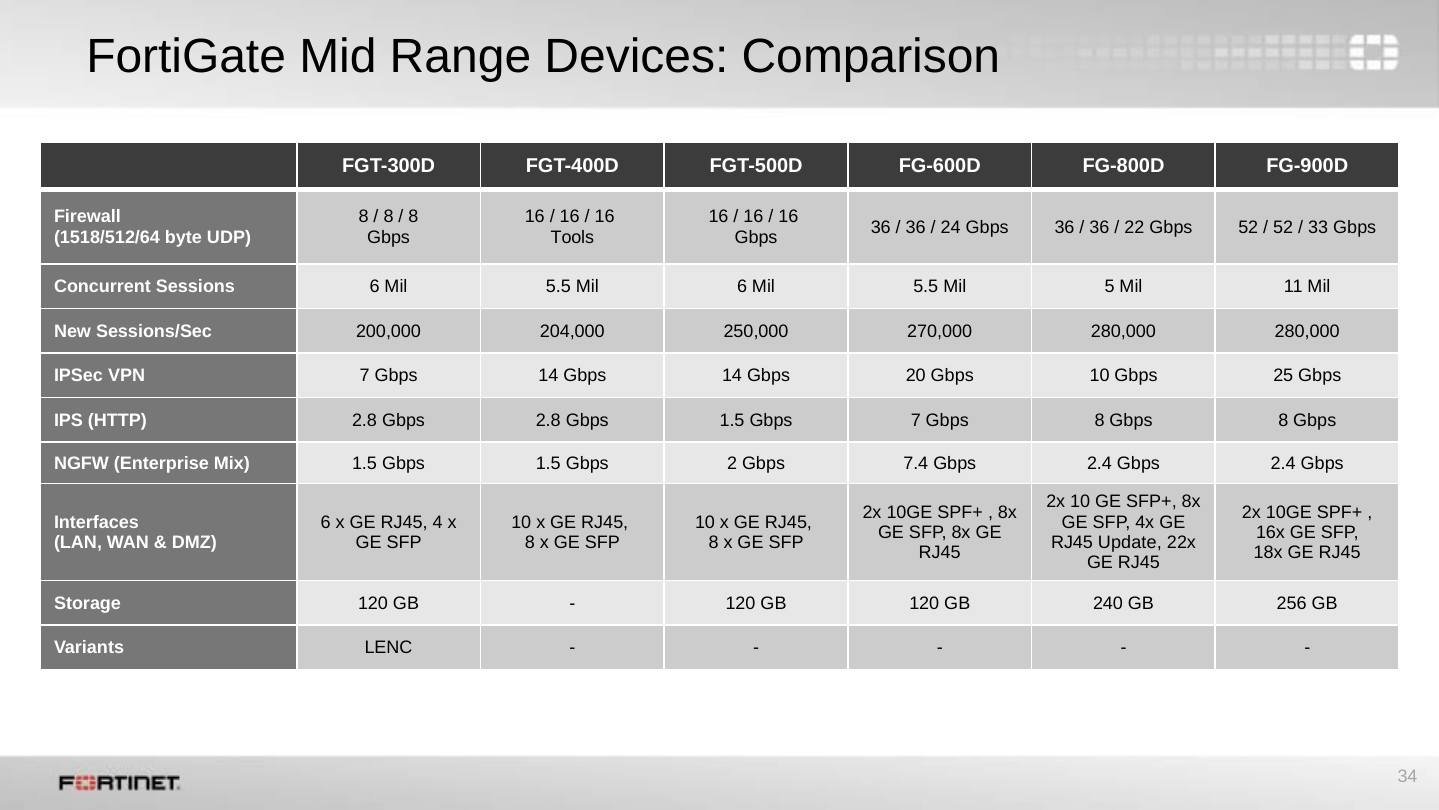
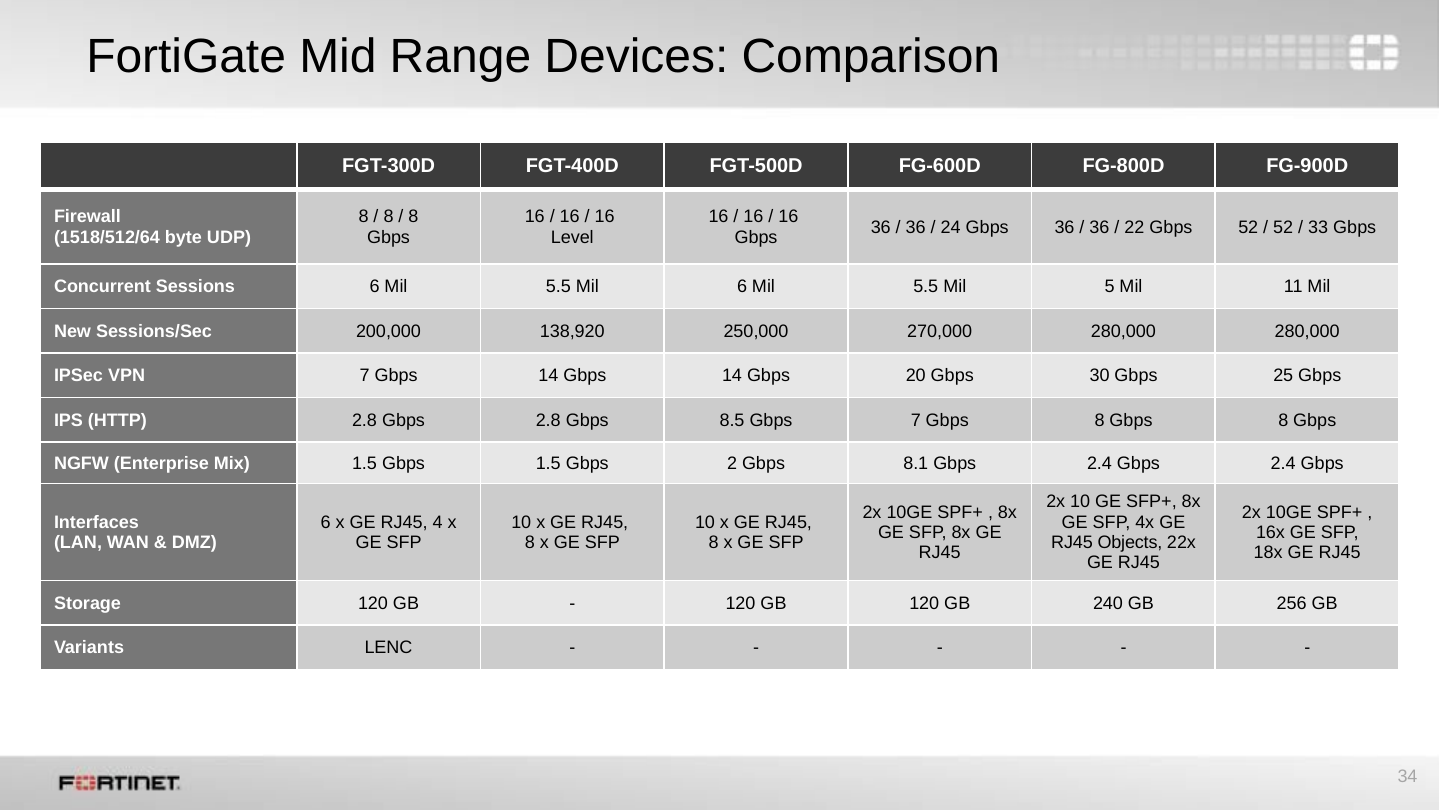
Tools: Tools -> Level (572, 237)
204,000: 204,000 -> 138,920 (572, 331)
Gbps 10: 10 -> 30 (1100, 375)
2.8 Gbps 1.5: 1.5 -> 8.5 (732, 420)
7.4: 7.4 -> 8.1 (916, 463)
Update: Update -> Objects (1130, 542)
